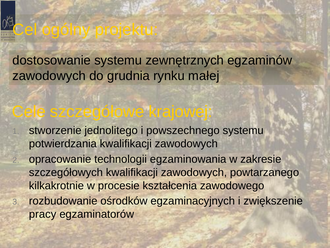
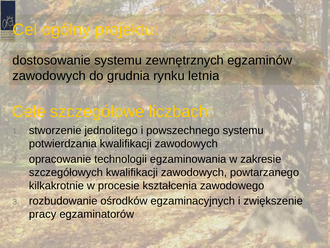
małej: małej -> letnia (204, 76)
krajowej: krajowej -> liczbach (181, 112)
